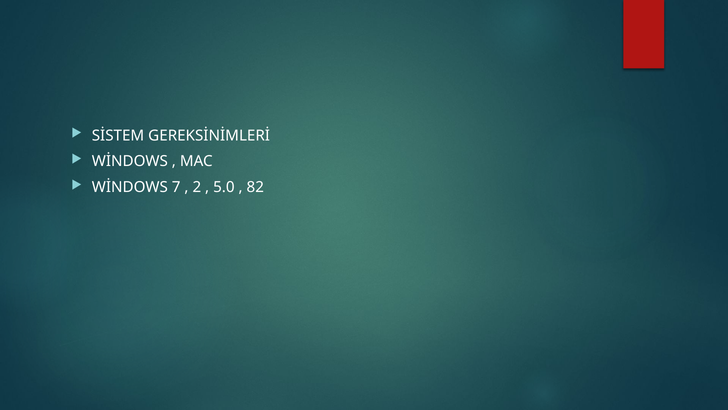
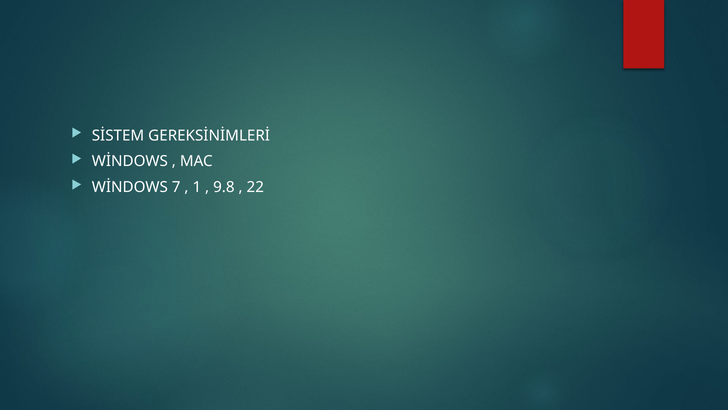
2: 2 -> 1 (197, 187)
5.0: 5.0 -> 9.8 (224, 187)
82: 82 -> 22 (255, 187)
